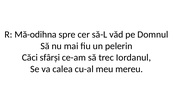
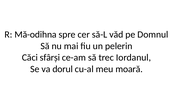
calea: calea -> dorul (63, 69)
mereu: mereu -> moară (129, 69)
